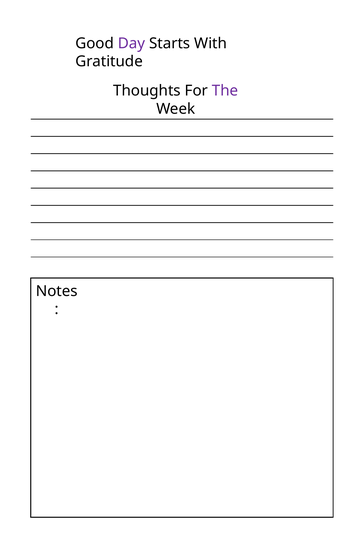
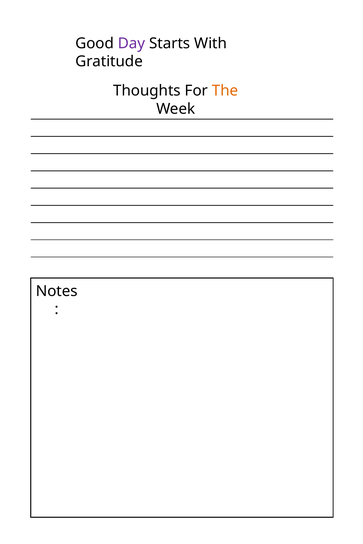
The colour: purple -> orange (225, 91)
